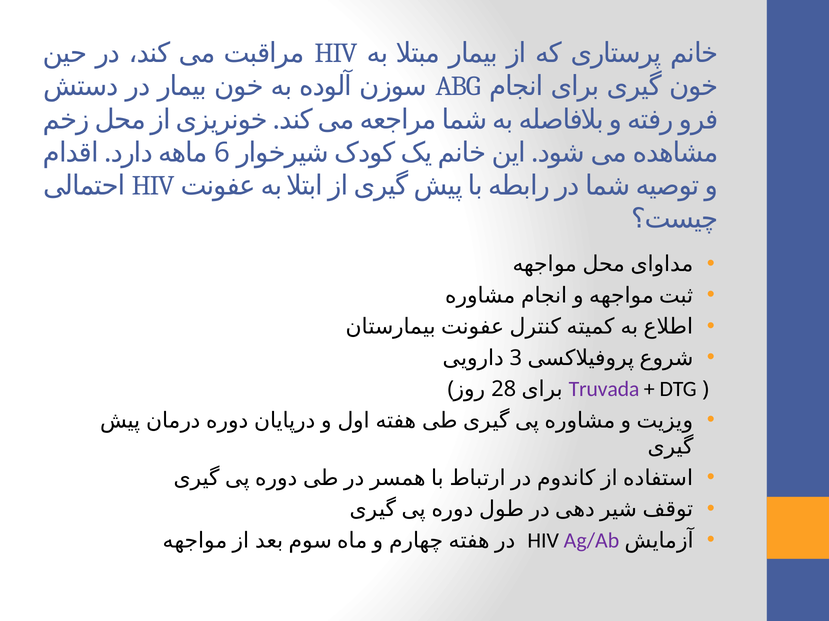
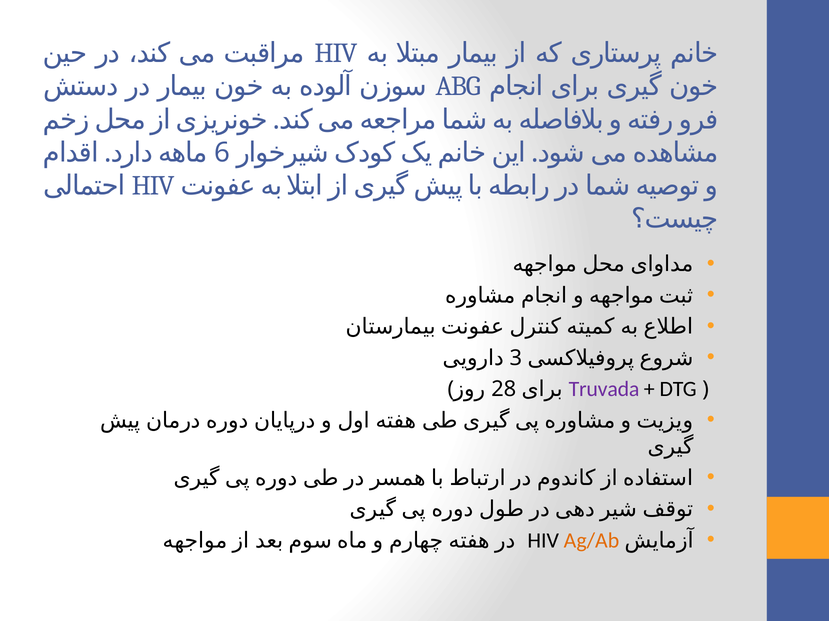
Ag/Ab colour: purple -> orange (591, 541)
